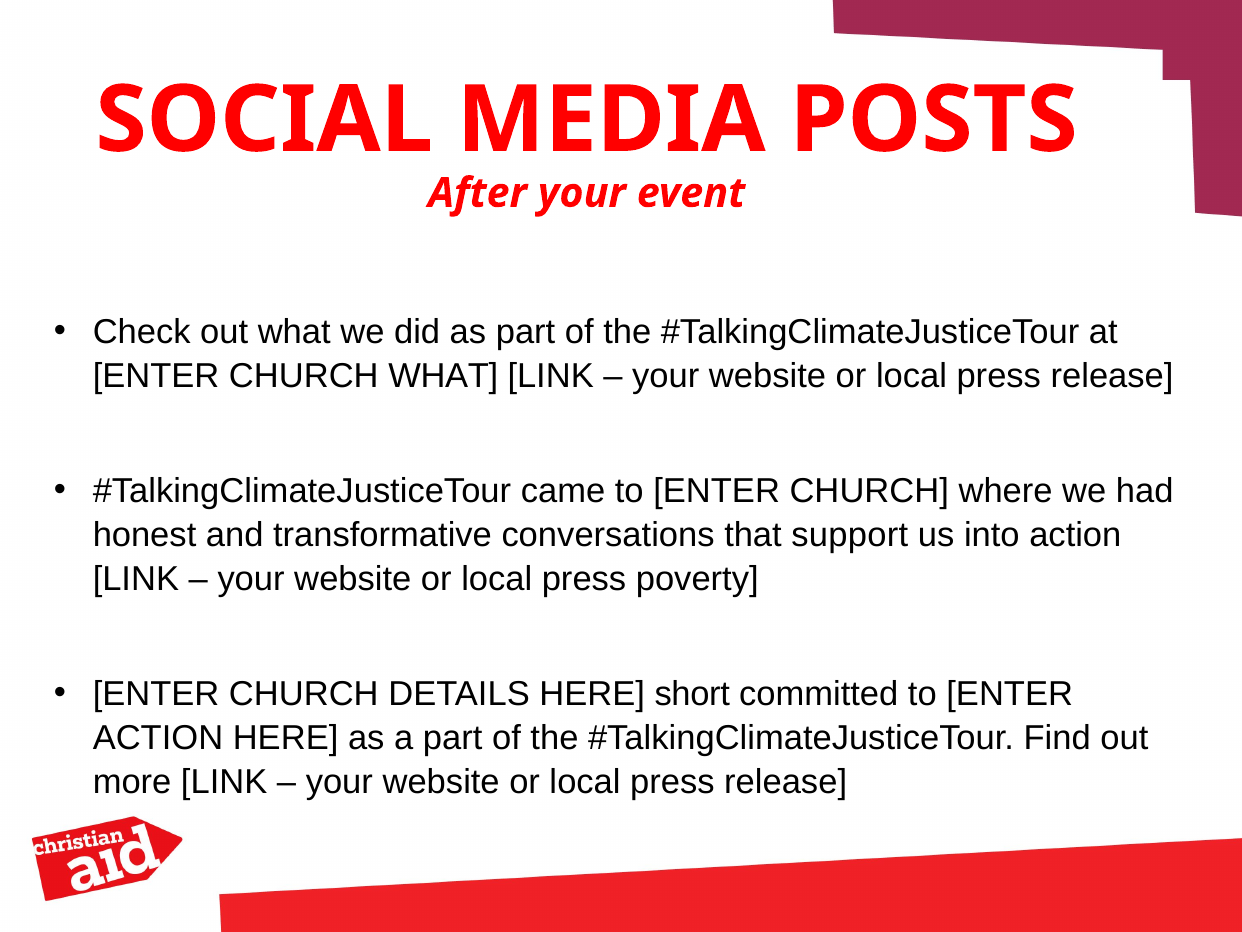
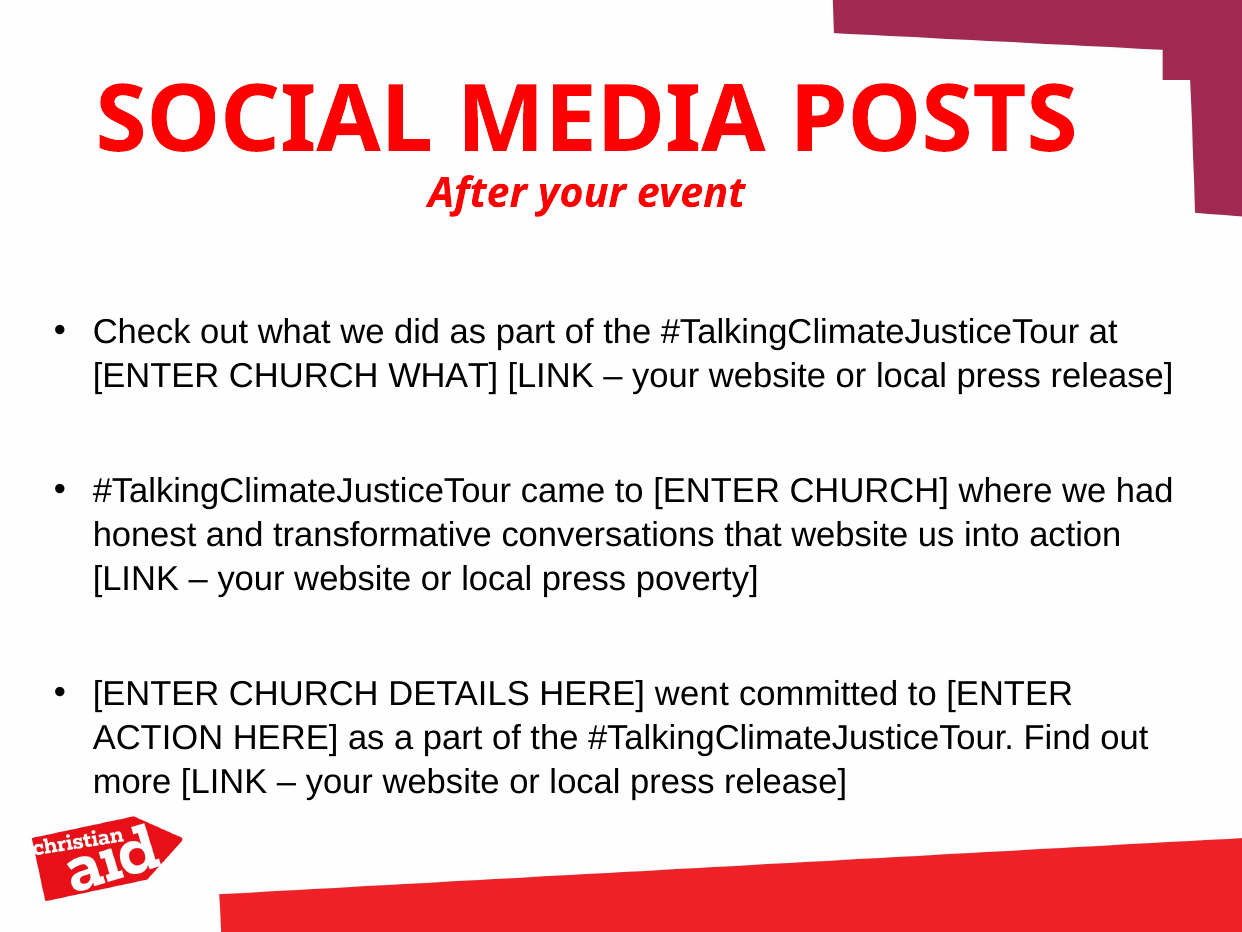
that support: support -> website (850, 535)
short: short -> went (692, 694)
